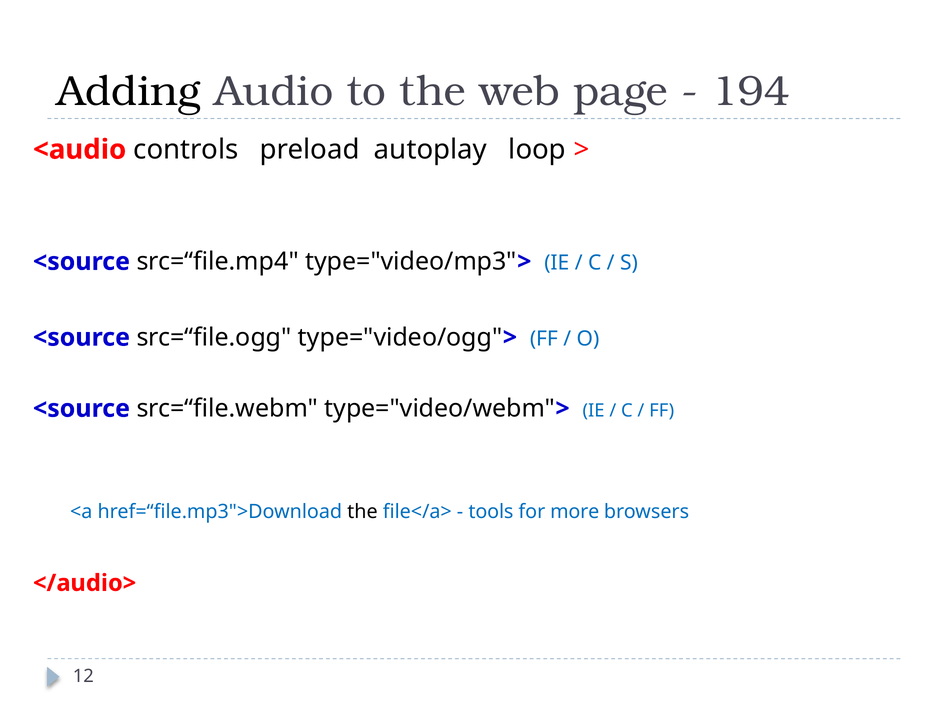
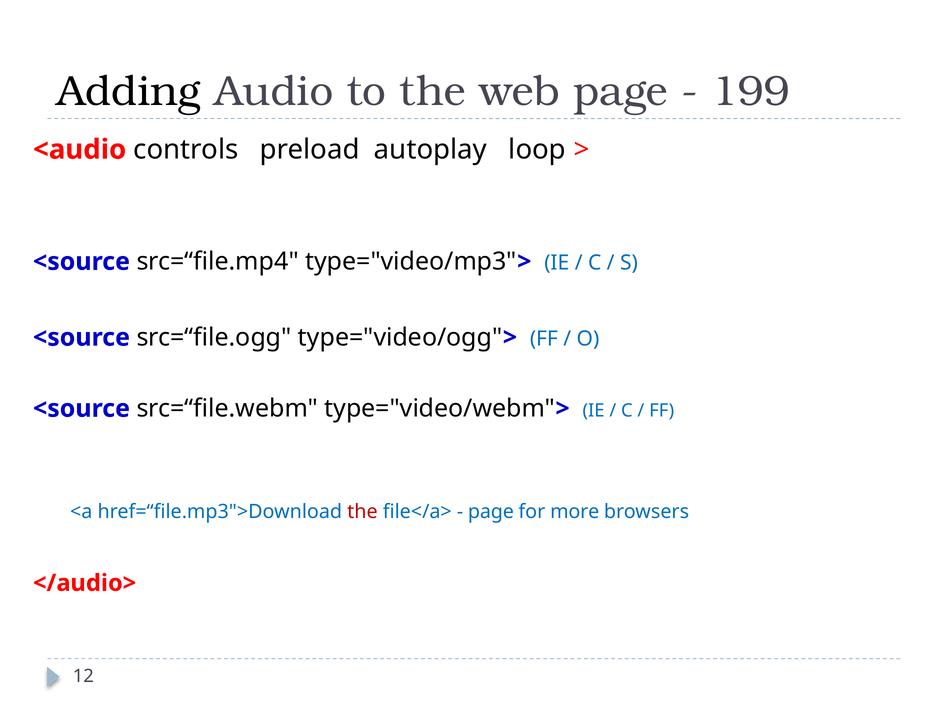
194: 194 -> 199 (751, 91)
the colour: black -> red (362, 512)
tools: tools -> page (491, 512)
